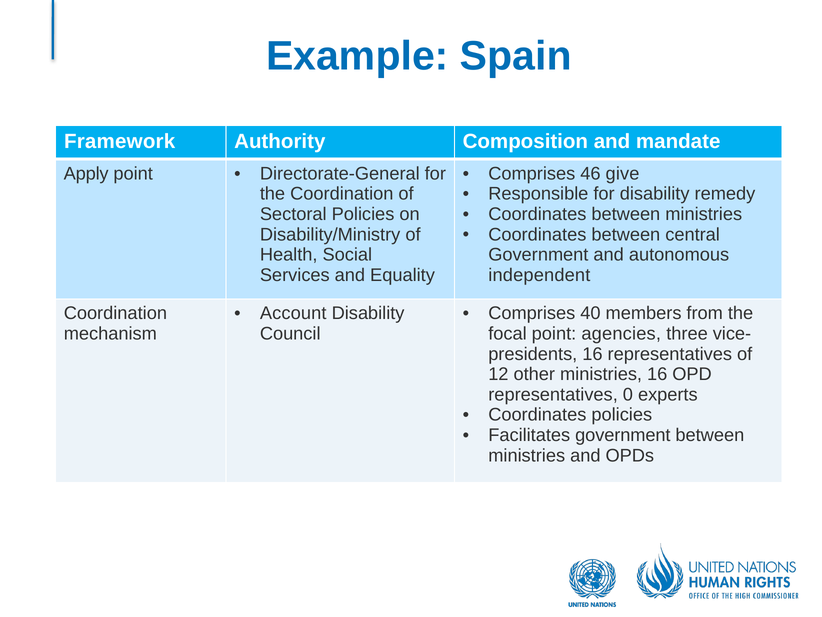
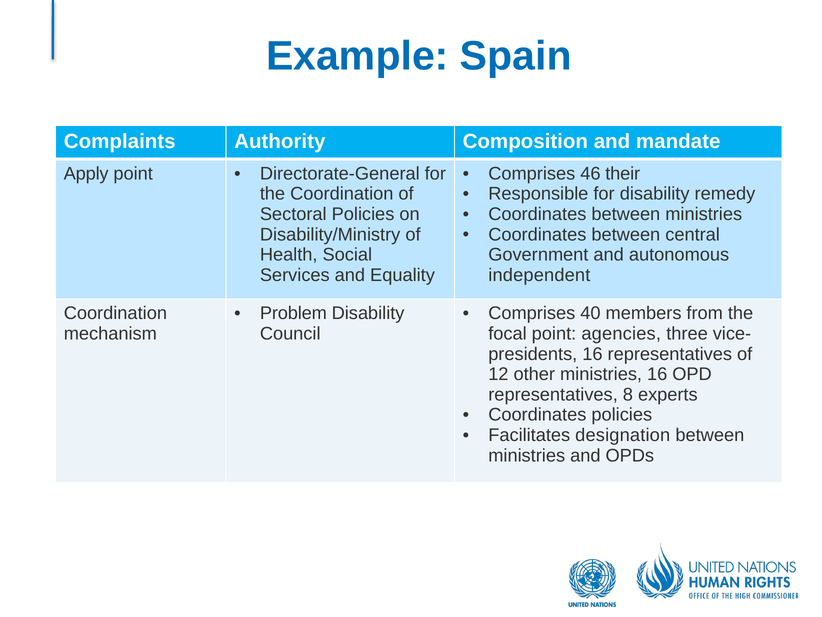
Framework: Framework -> Complaints (120, 142)
give: give -> their (623, 173)
Account: Account -> Problem (293, 313)
0: 0 -> 8 (628, 394)
Facilitates government: government -> designation (623, 435)
